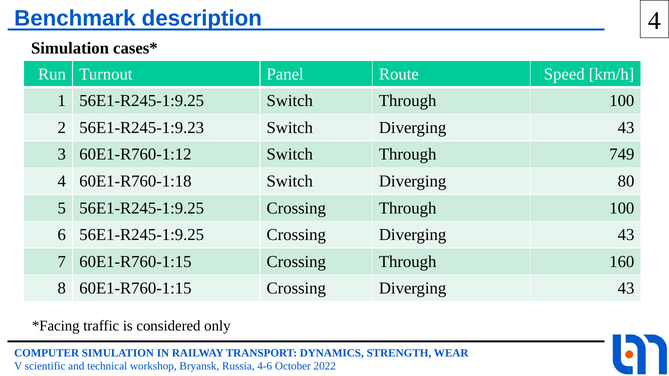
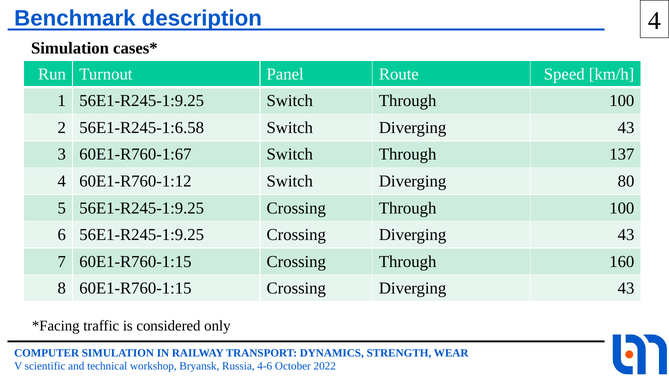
56E1-R245-1:9.23: 56E1-R245-1:9.23 -> 56E1-R245-1:6.58 (142, 128)
60E1-R760-1:12: 60E1-R760-1:12 -> 60E1-R760-1:67 (135, 155)
749: 749 -> 137 (622, 155)
60E1-R760-1:18: 60E1-R760-1:18 -> 60E1-R760-1:12 (135, 181)
